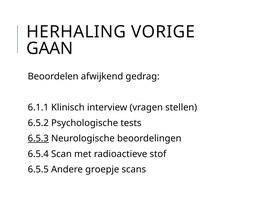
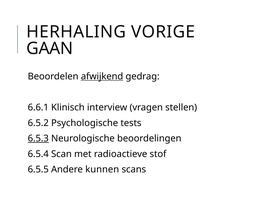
afwijkend underline: none -> present (102, 76)
6.1.1: 6.1.1 -> 6.6.1 (38, 107)
groepje: groepje -> kunnen (102, 170)
